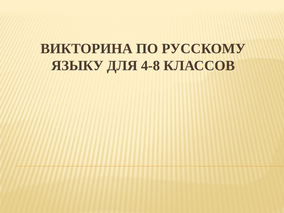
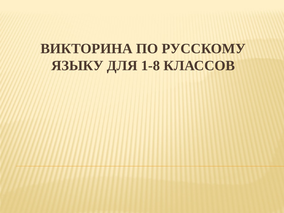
4-8: 4-8 -> 1-8 (151, 66)
